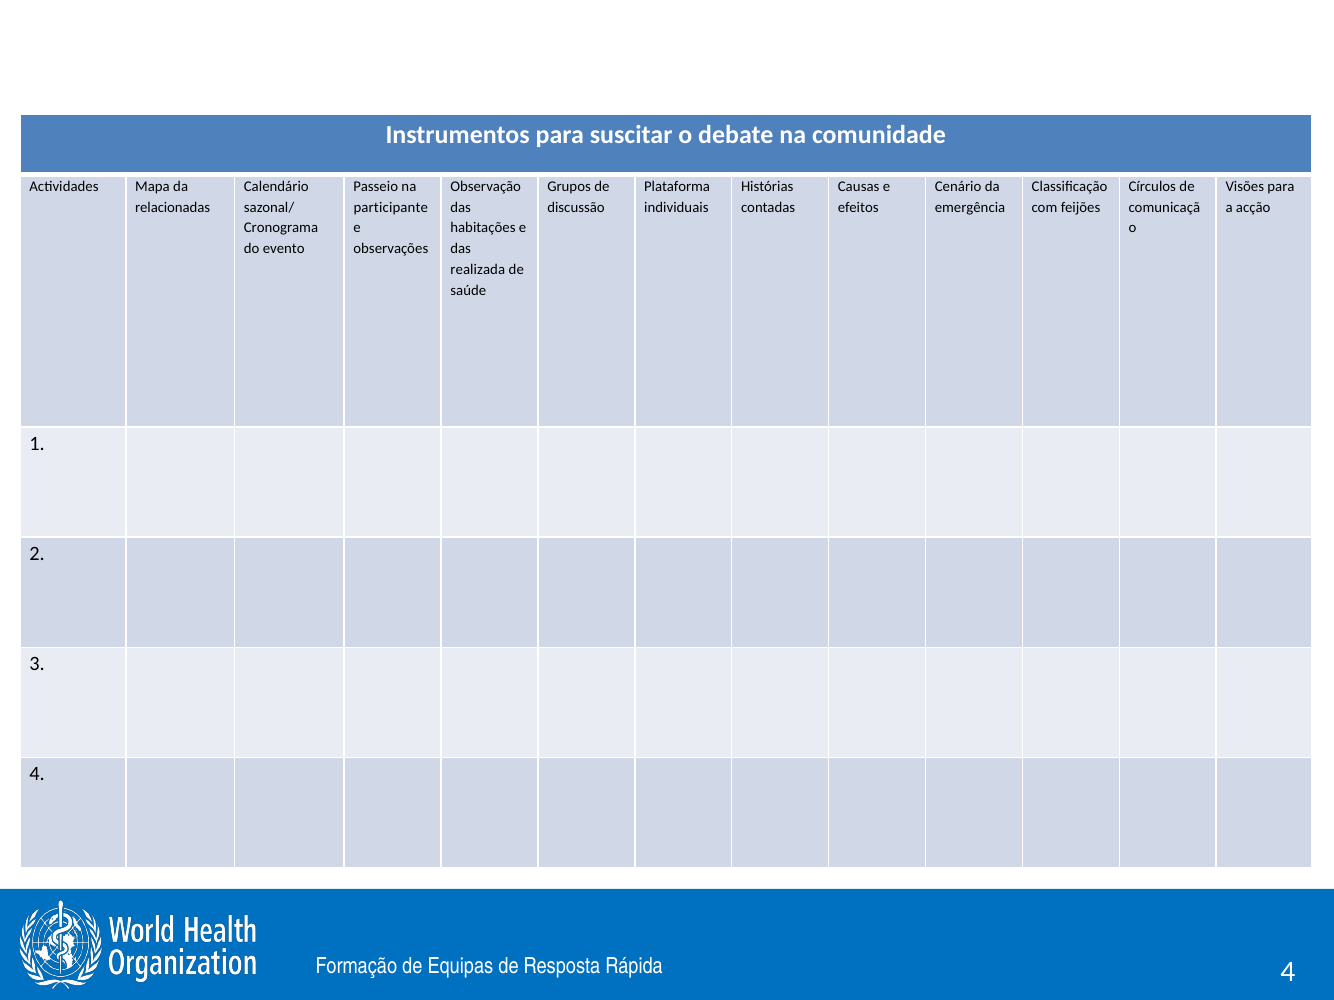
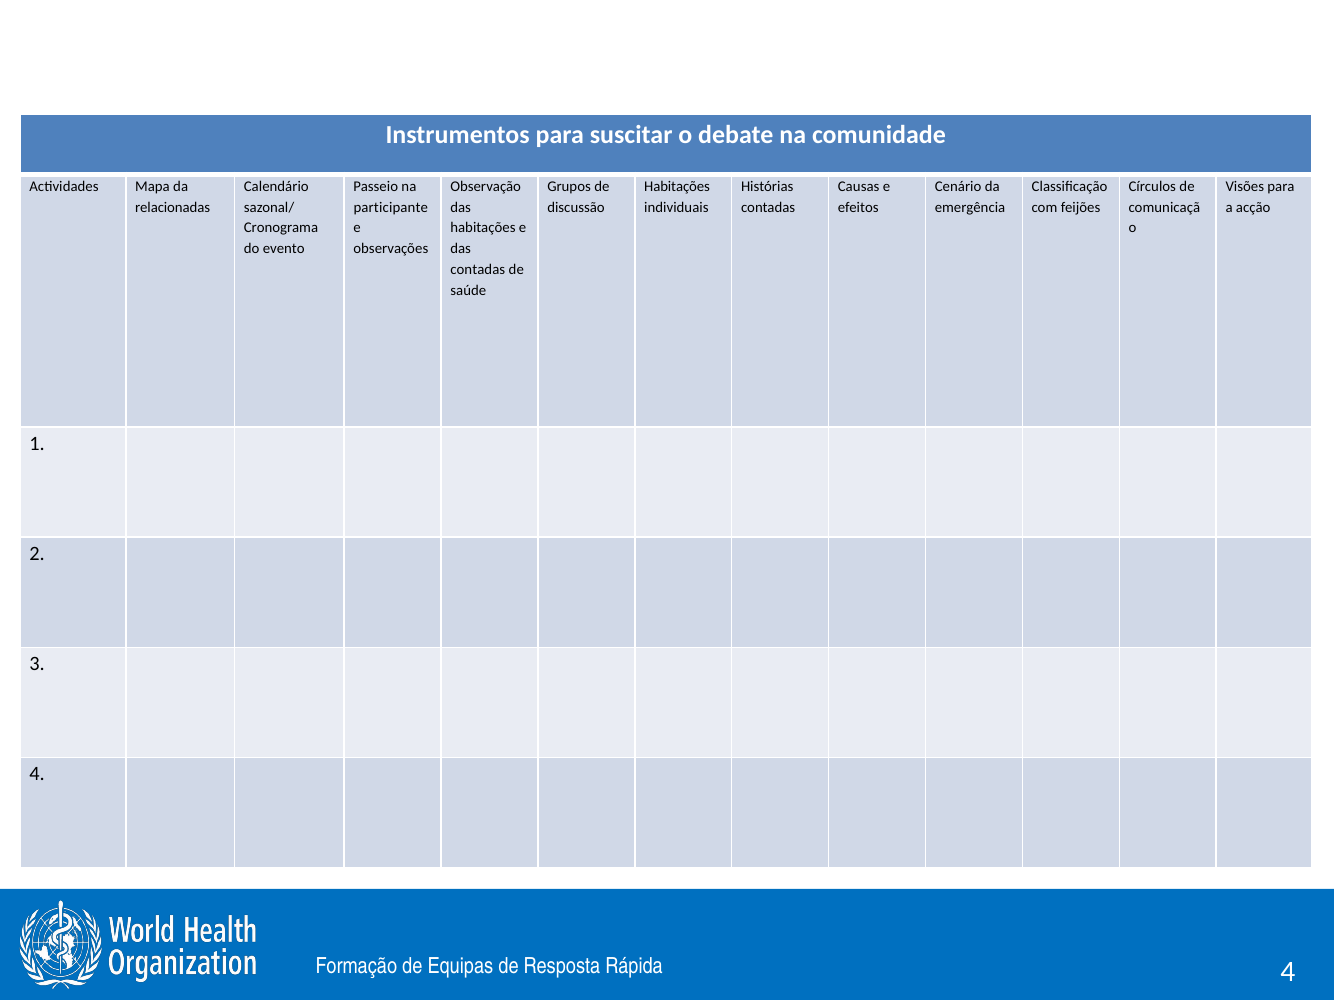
Plataforma: Plataforma -> Habitações (677, 186)
realizada: realizada -> contadas (478, 270)
